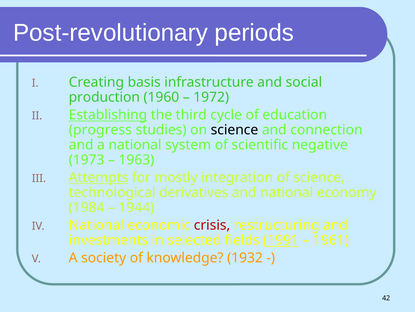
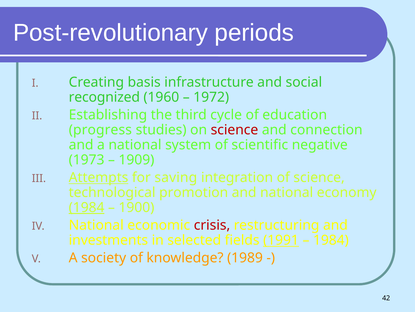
production: production -> recognized (104, 97)
Establishing underline: present -> none (108, 115)
science colour: black -> red (234, 130)
1963: 1963 -> 1909 (136, 160)
mostly: mostly -> saving (176, 177)
derivatives: derivatives -> promotion (194, 192)
1984 underline: none -> present (87, 207)
1944: 1944 -> 1900 (136, 207)
1961: 1961 -> 1984 (331, 240)
1932: 1932 -> 1989 (245, 257)
